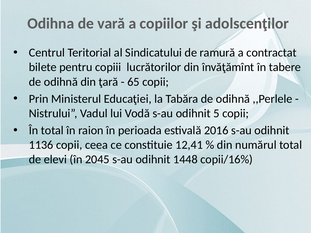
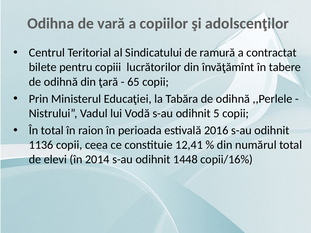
2045: 2045 -> 2014 (97, 160)
